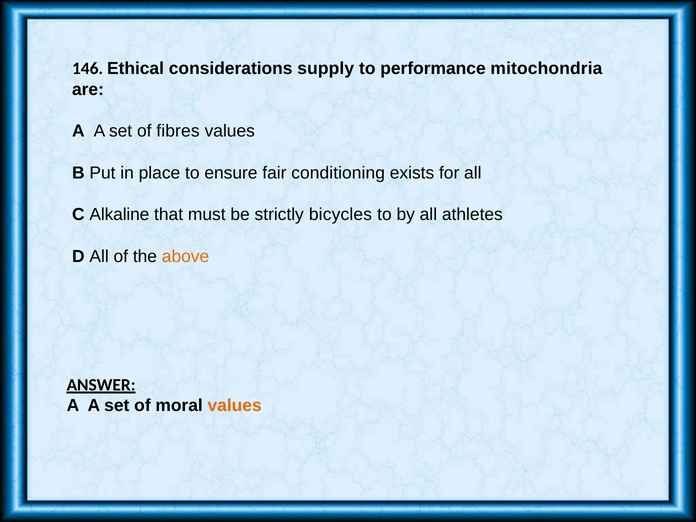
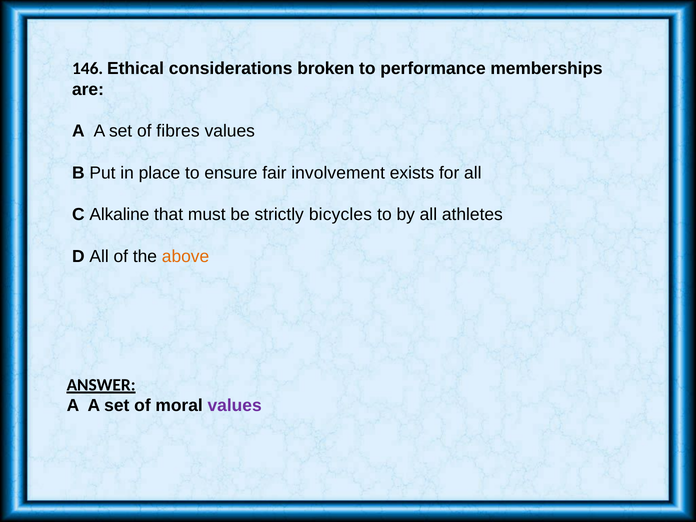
supply: supply -> broken (326, 69)
mitochondria: mitochondria -> memberships (547, 69)
conditioning: conditioning -> involvement (338, 173)
values colour: orange -> purple (235, 406)
